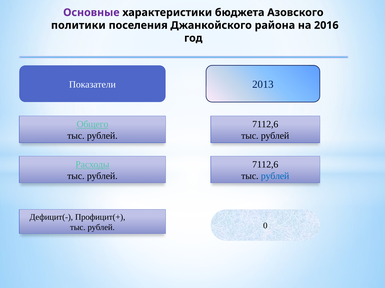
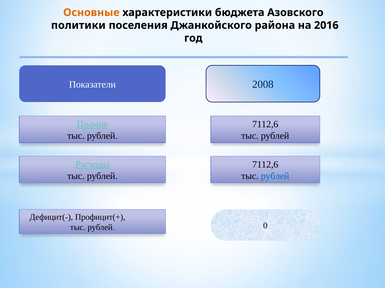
Основные colour: purple -> orange (91, 13)
2013: 2013 -> 2008 (263, 85)
Общего: Общего -> Прочие (92, 125)
